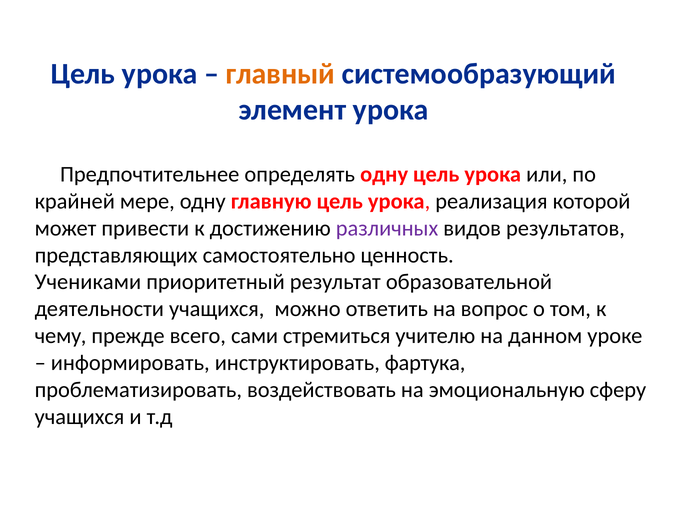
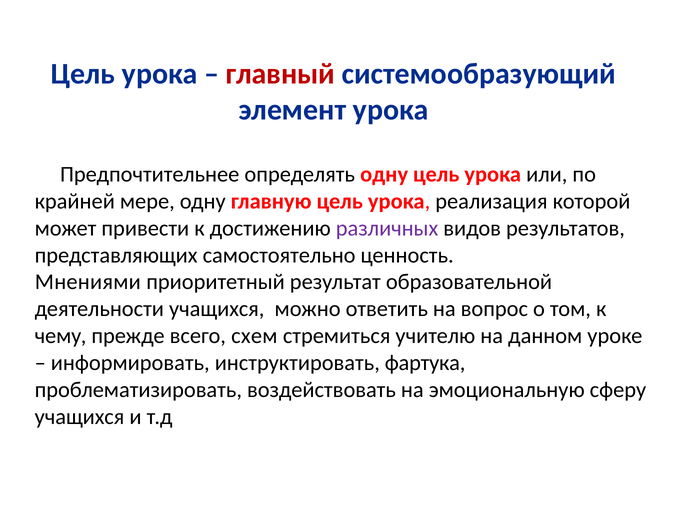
главный colour: orange -> red (280, 74)
Учениками: Учениками -> Мнениями (88, 282)
сами: сами -> схем (254, 336)
